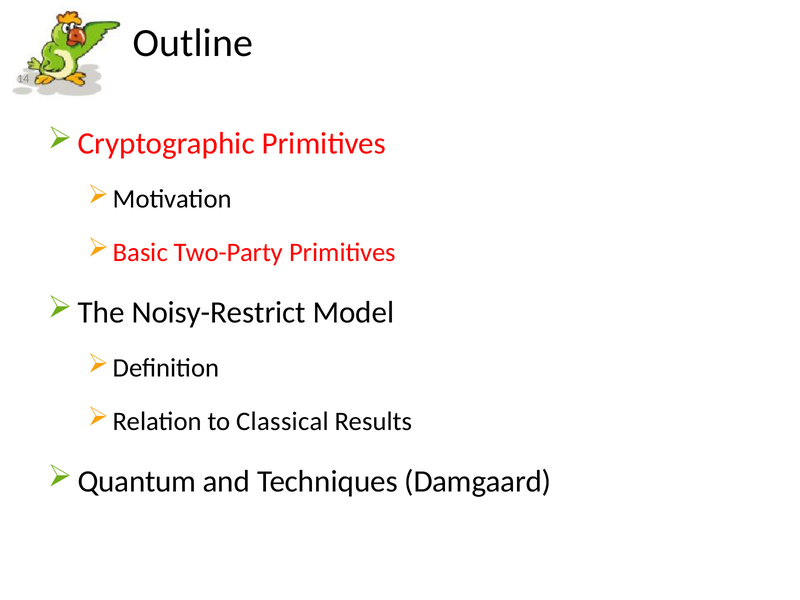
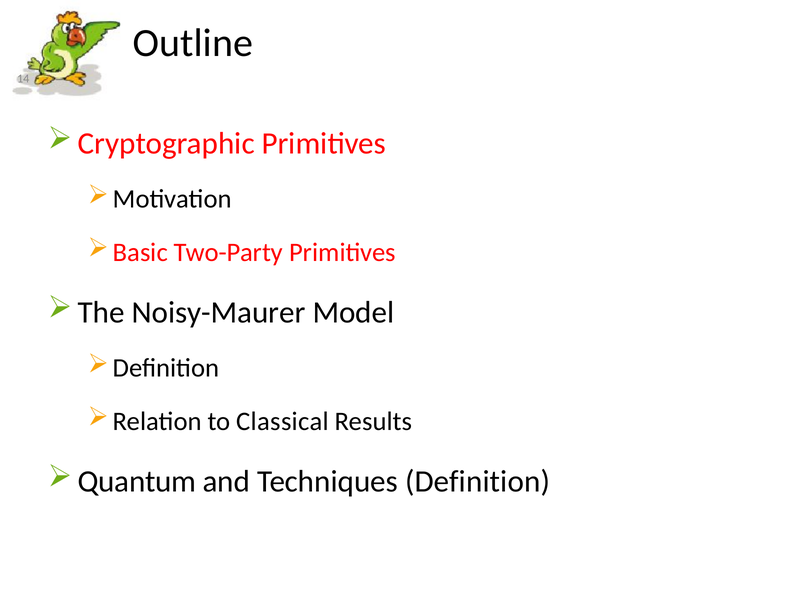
Noisy-Restrict: Noisy-Restrict -> Noisy-Maurer (219, 312)
Techniques Damgaard: Damgaard -> Definition (478, 481)
